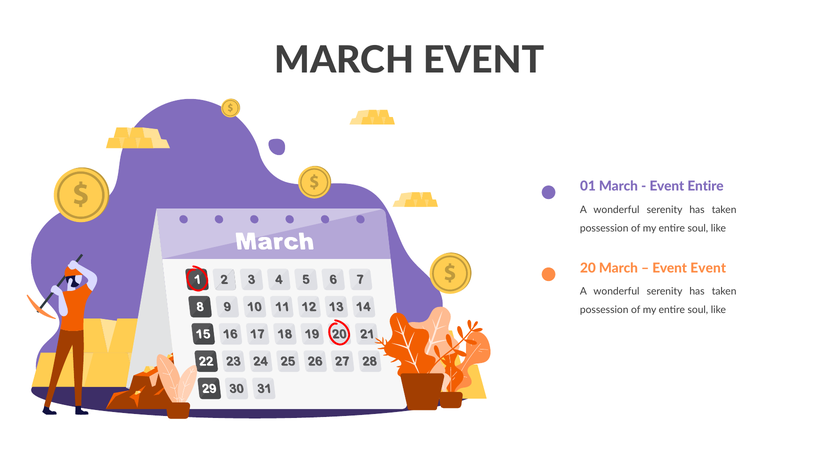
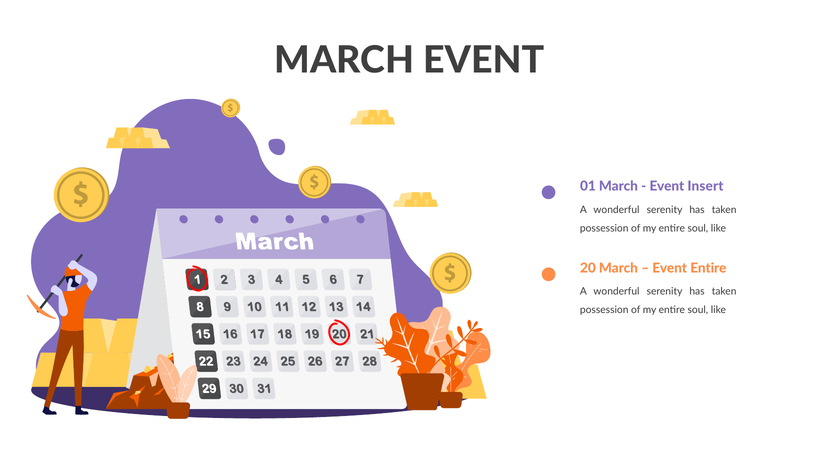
Event Entire: Entire -> Insert (705, 186)
Event Event: Event -> Entire (708, 268)
